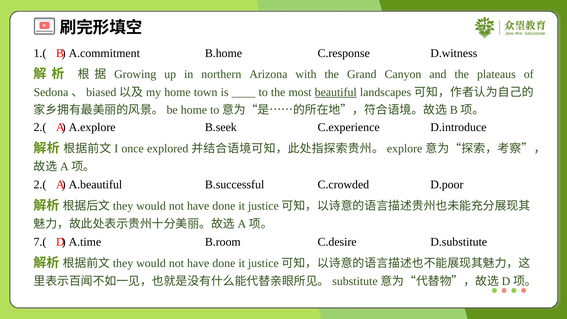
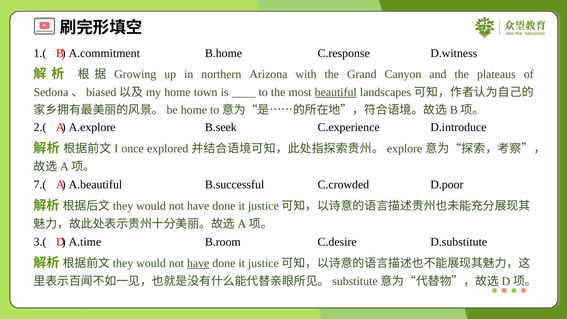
2.(: 2.( -> 7.( (40, 185)
7.(: 7.( -> 3.( (40, 242)
have underline: none -> present (198, 263)
